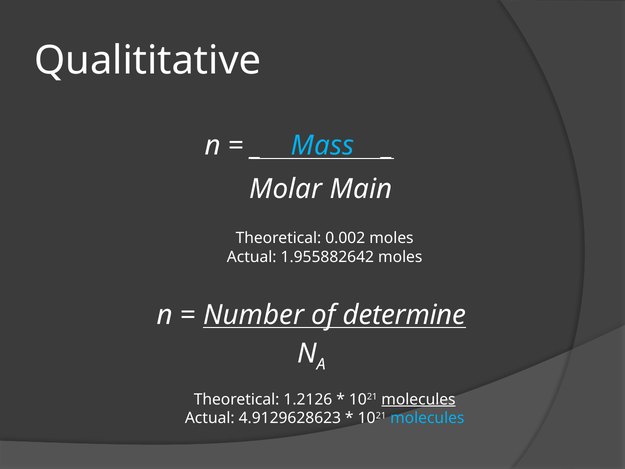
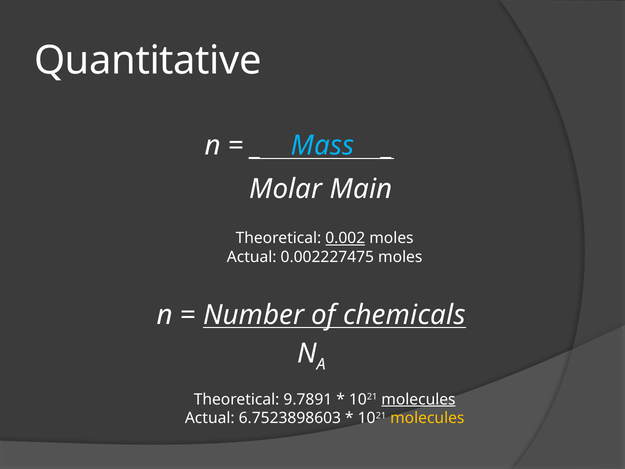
Qualititative: Qualititative -> Quantitative (148, 61)
0.002 underline: none -> present (345, 238)
1.955882642: 1.955882642 -> 0.002227475 (327, 257)
determine: determine -> chemicals (404, 315)
1.2126: 1.2126 -> 9.7891 (308, 399)
4.9129628623: 4.9129628623 -> 6.7523898603 (290, 418)
molecules colour: light blue -> yellow (427, 418)
